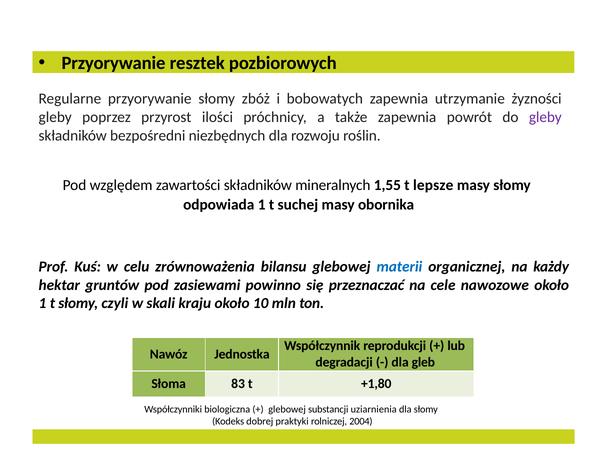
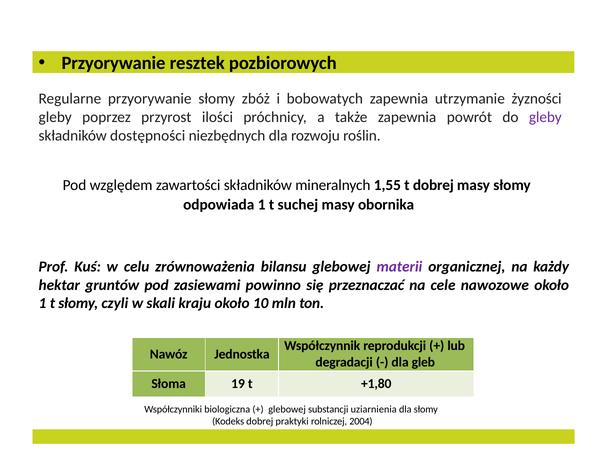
bezpośredni: bezpośredni -> dostępności (148, 136)
t lepsze: lepsze -> dobrej (433, 185)
materii colour: blue -> purple (399, 267)
83: 83 -> 19 (238, 384)
